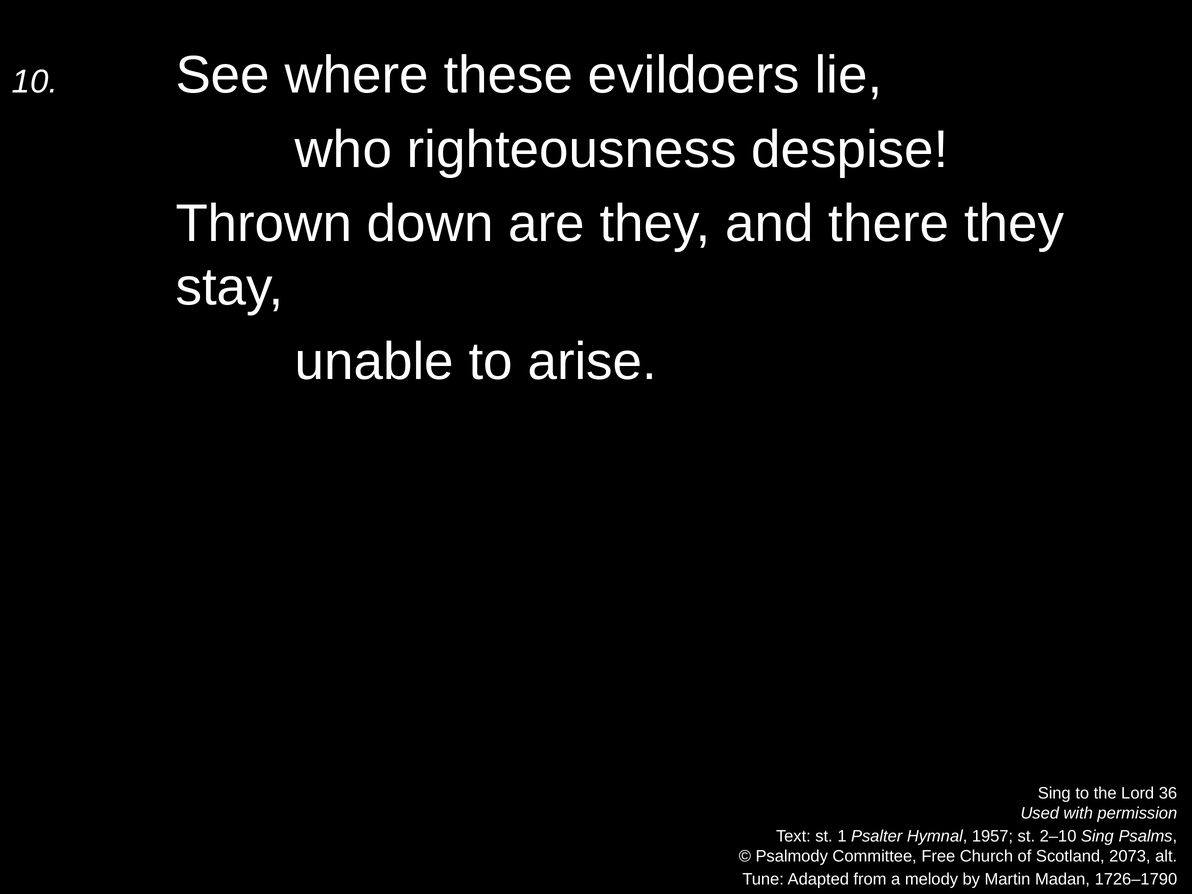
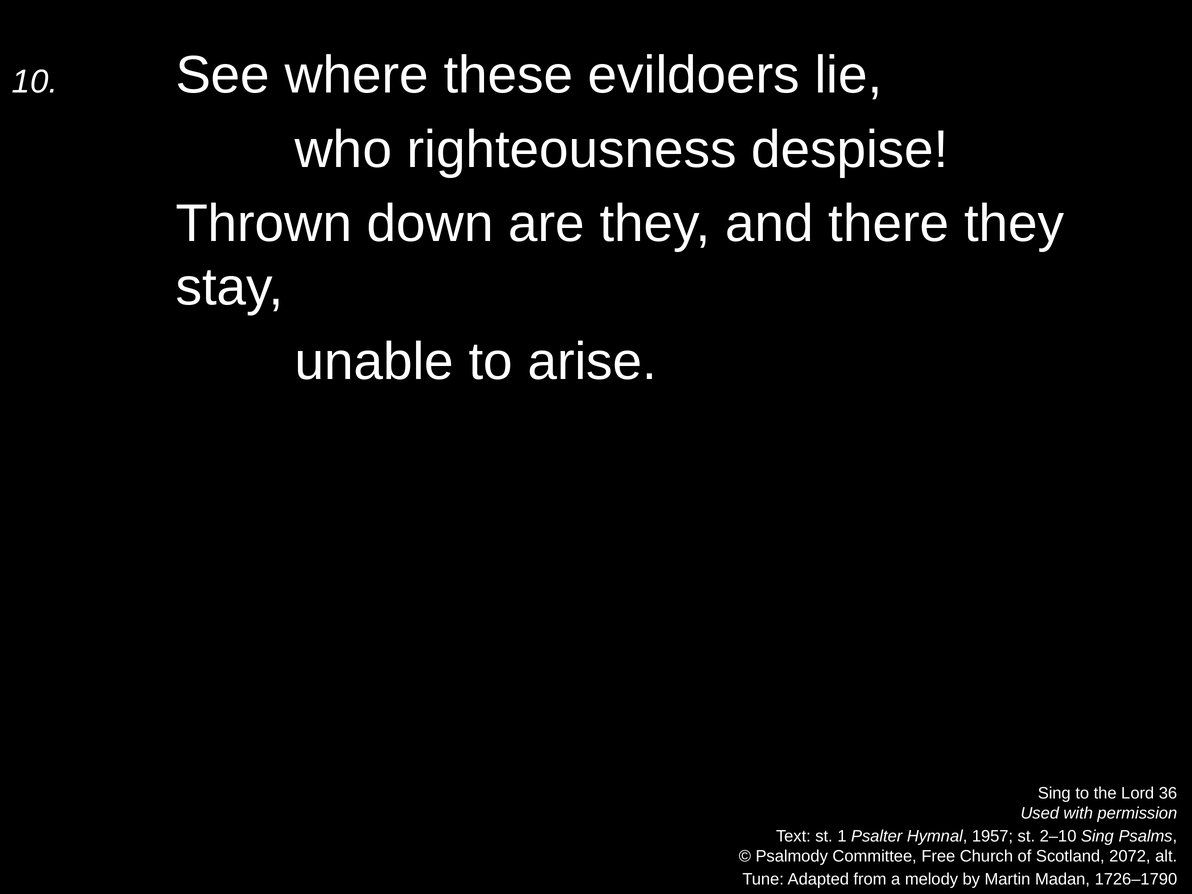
2073: 2073 -> 2072 (1130, 856)
